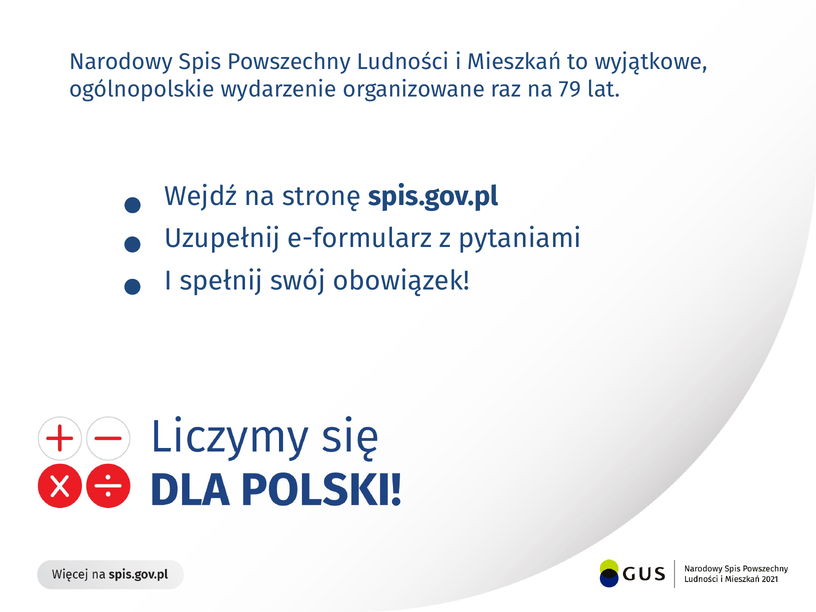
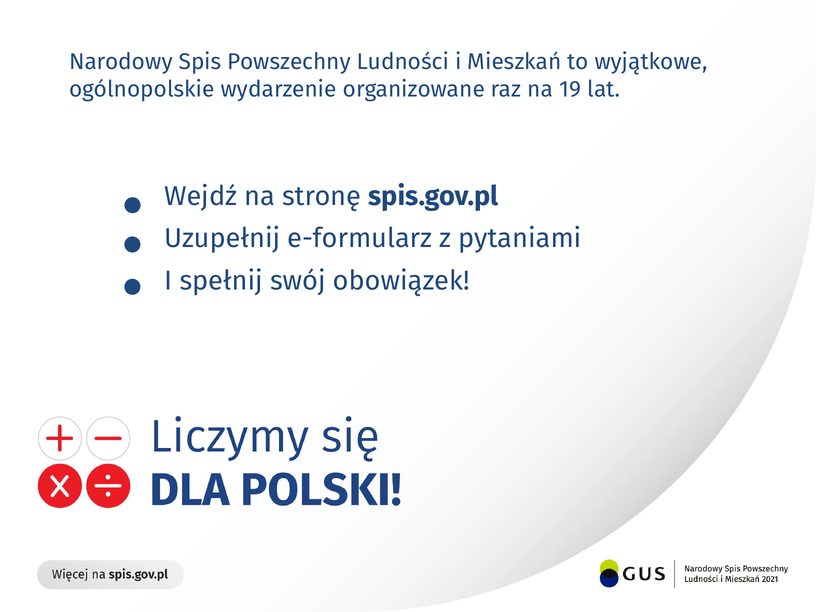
79: 79 -> 19 (570, 89)
